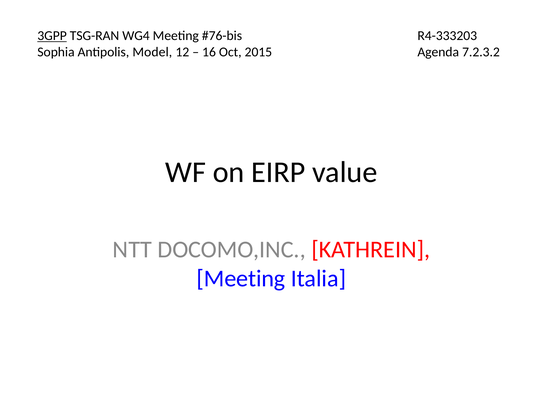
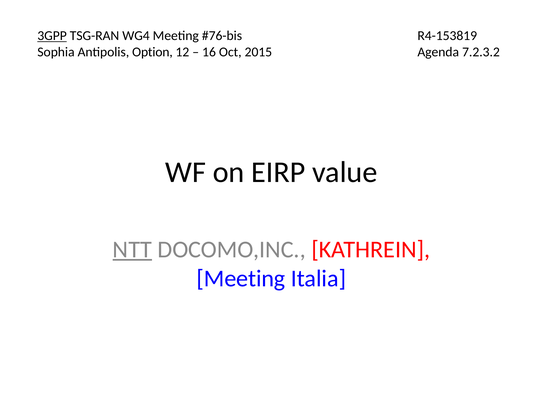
R4-333203: R4-333203 -> R4-153819 (447, 36)
Model: Model -> Option (152, 52)
NTT underline: none -> present (132, 250)
